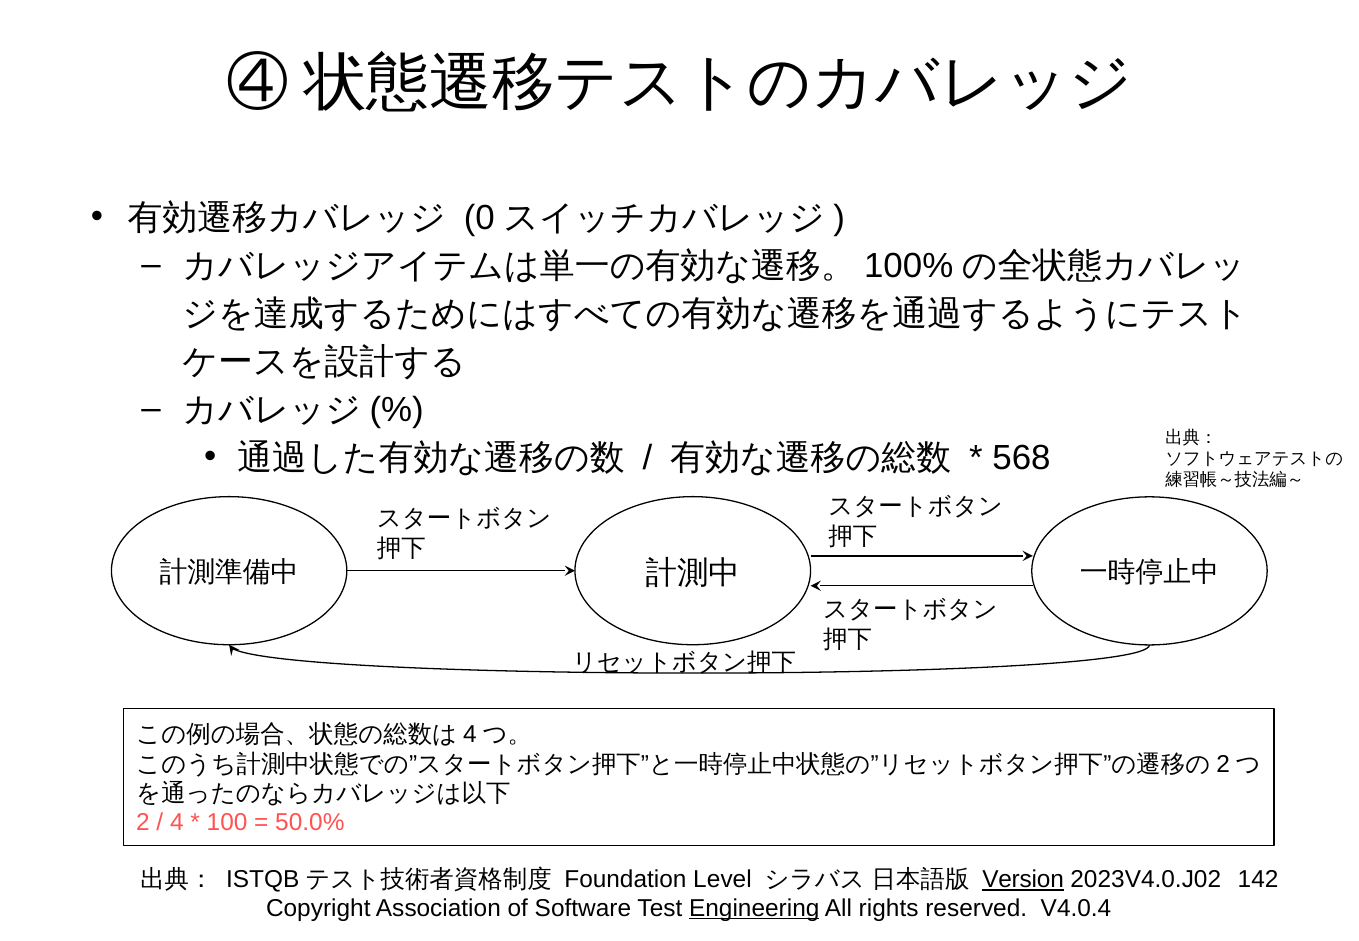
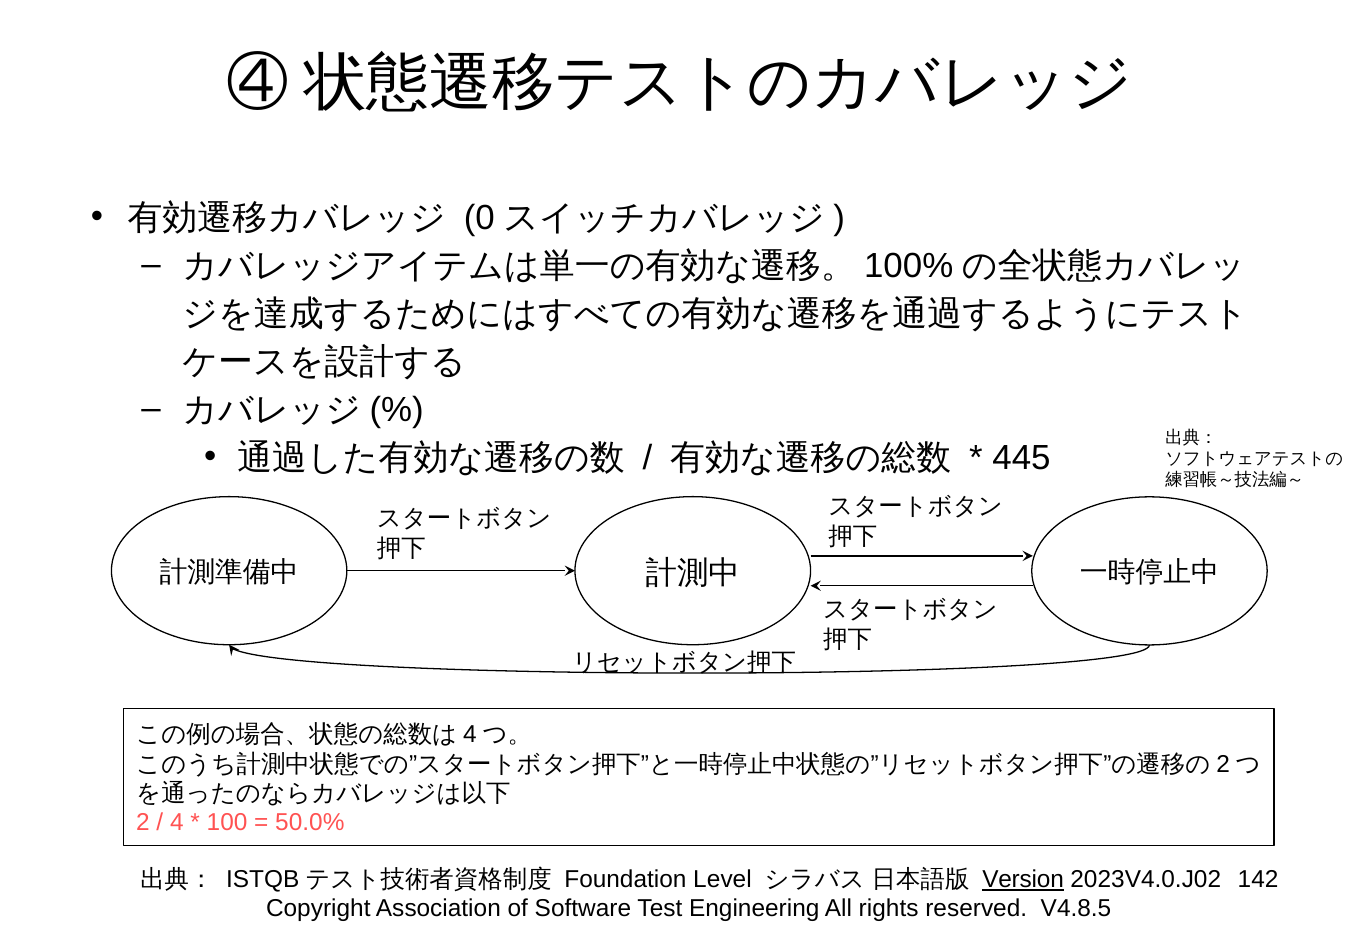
568: 568 -> 445 (1021, 458)
Engineering underline: present -> none (754, 908)
V4.0.4: V4.0.4 -> V4.8.5 (1076, 908)
